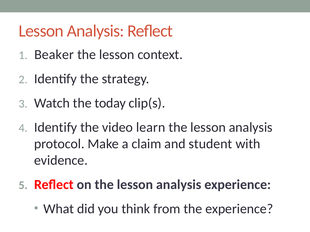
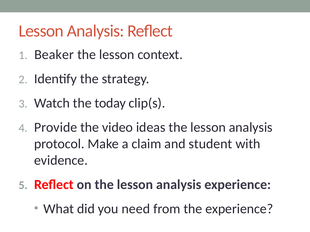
Identify: Identify -> Provide (56, 128)
learn: learn -> ideas (151, 128)
think: think -> need (136, 209)
